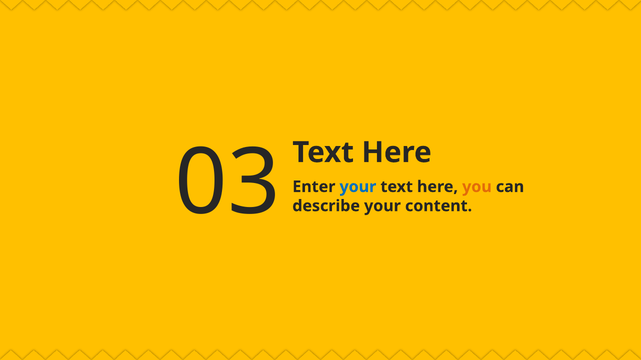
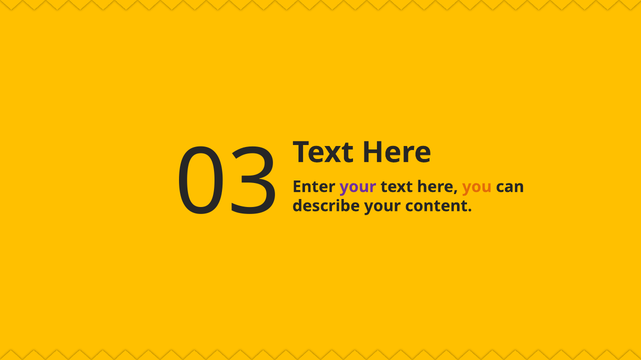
your colour: blue -> purple (358, 187)
